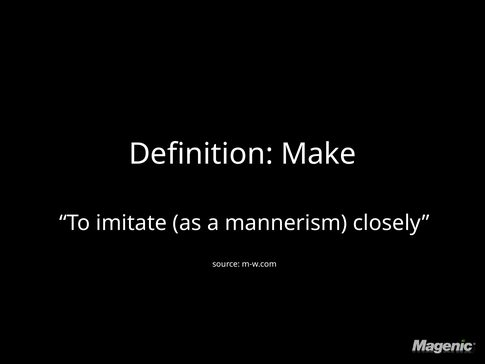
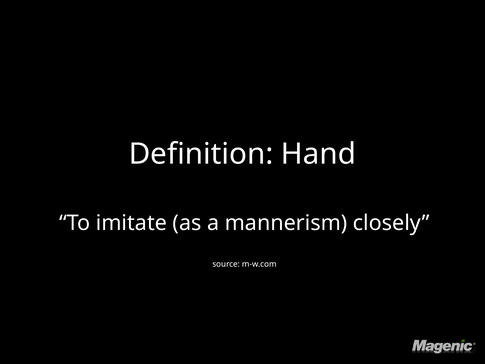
Make: Make -> Hand (318, 154)
